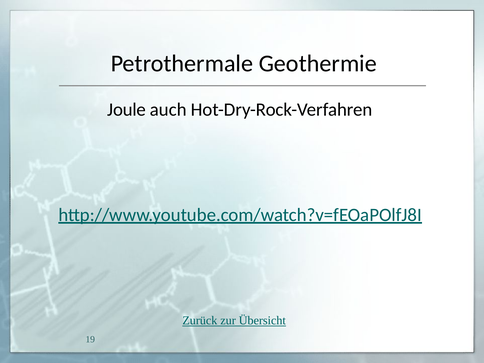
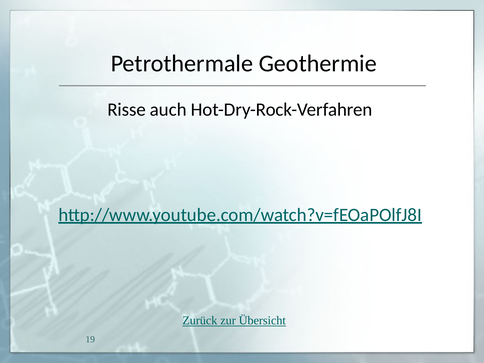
Joule: Joule -> Risse (127, 110)
